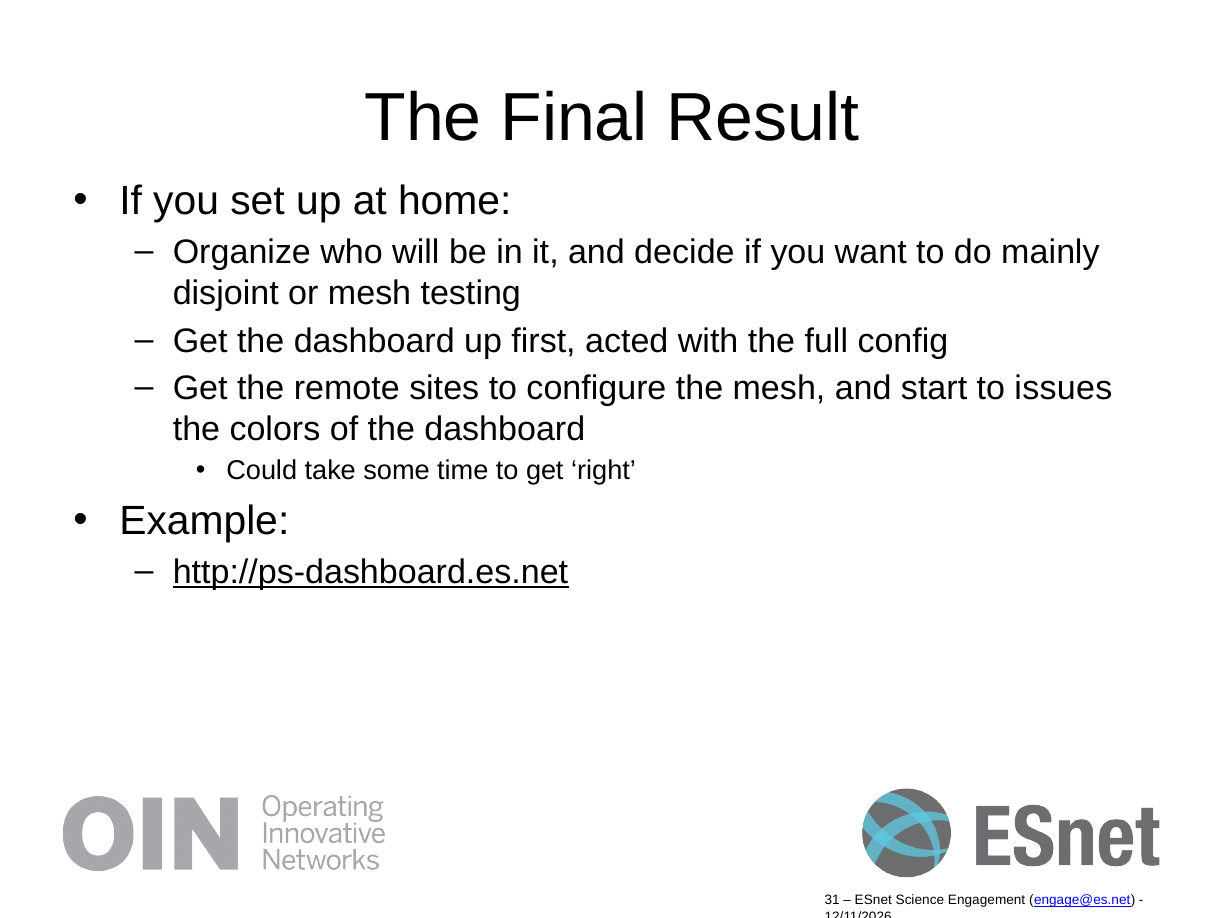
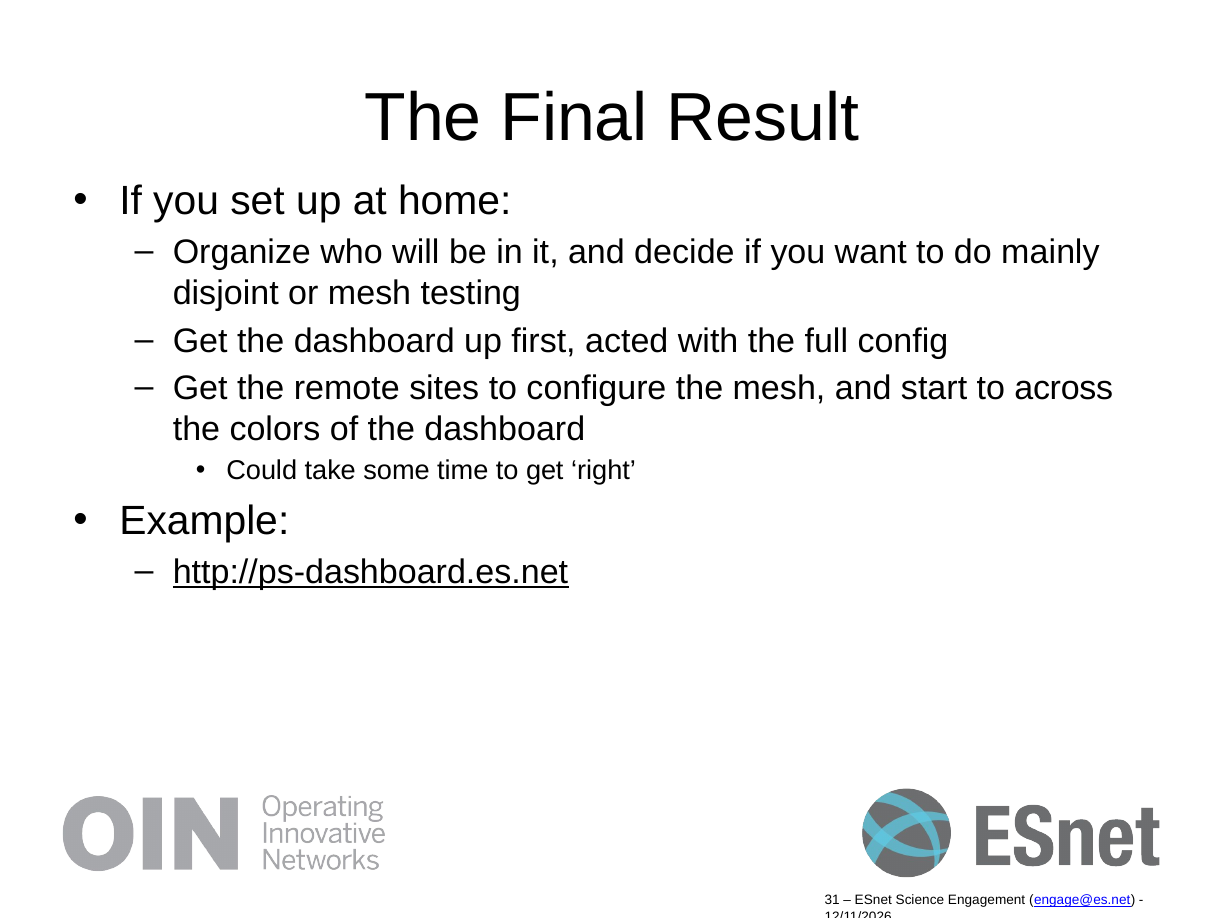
issues: issues -> across (1064, 388)
